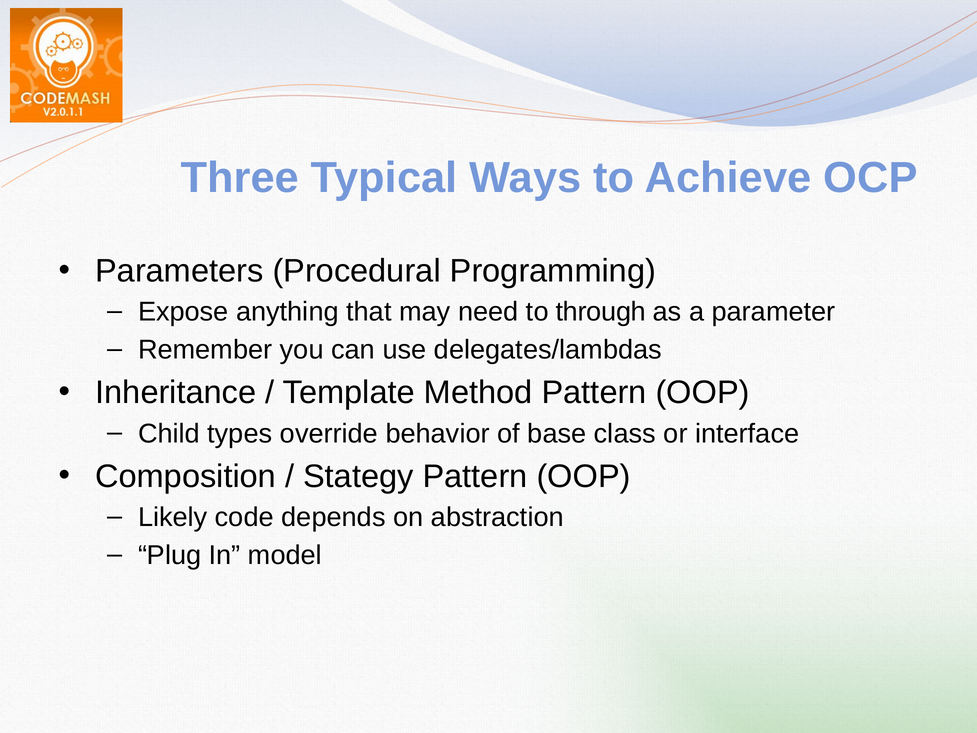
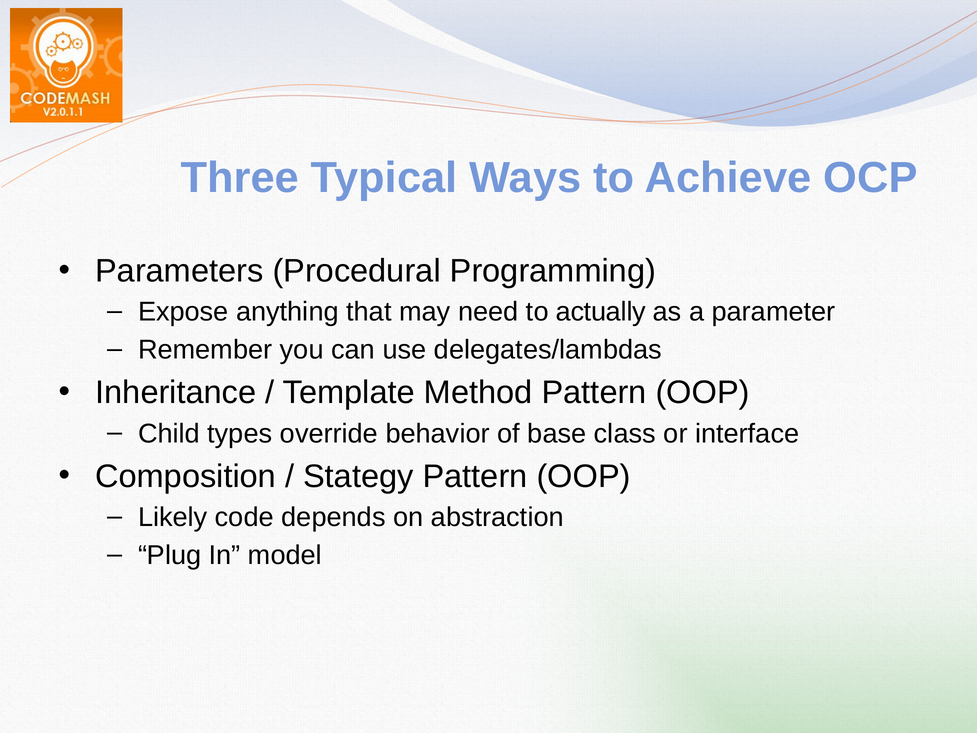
through: through -> actually (601, 312)
